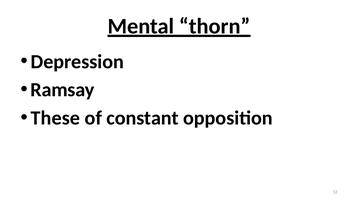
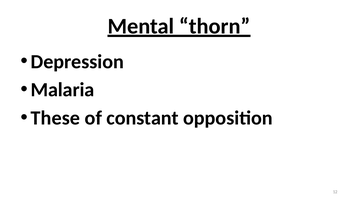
Ramsay: Ramsay -> Malaria (62, 90)
